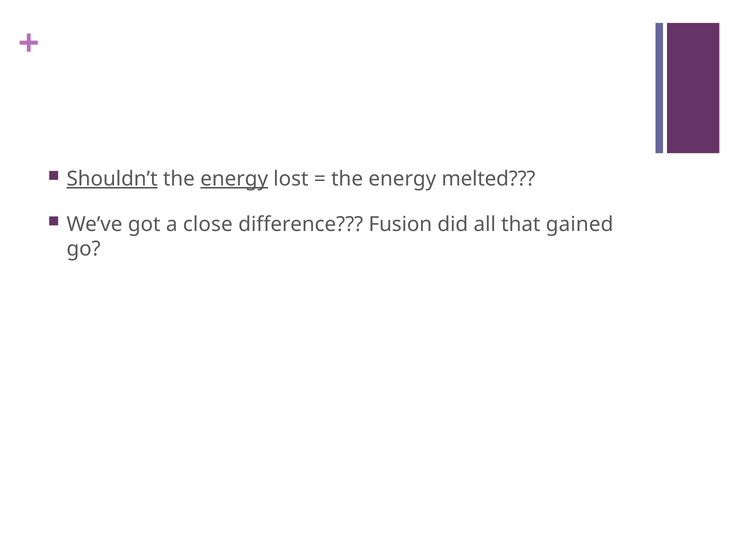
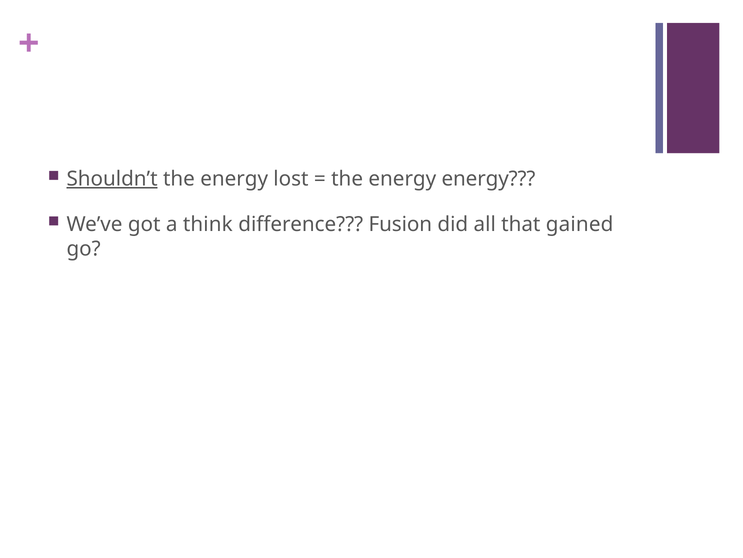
energy underline: present -> none (234, 179)
energy melted: melted -> energy (488, 179)
close: close -> think (208, 224)
